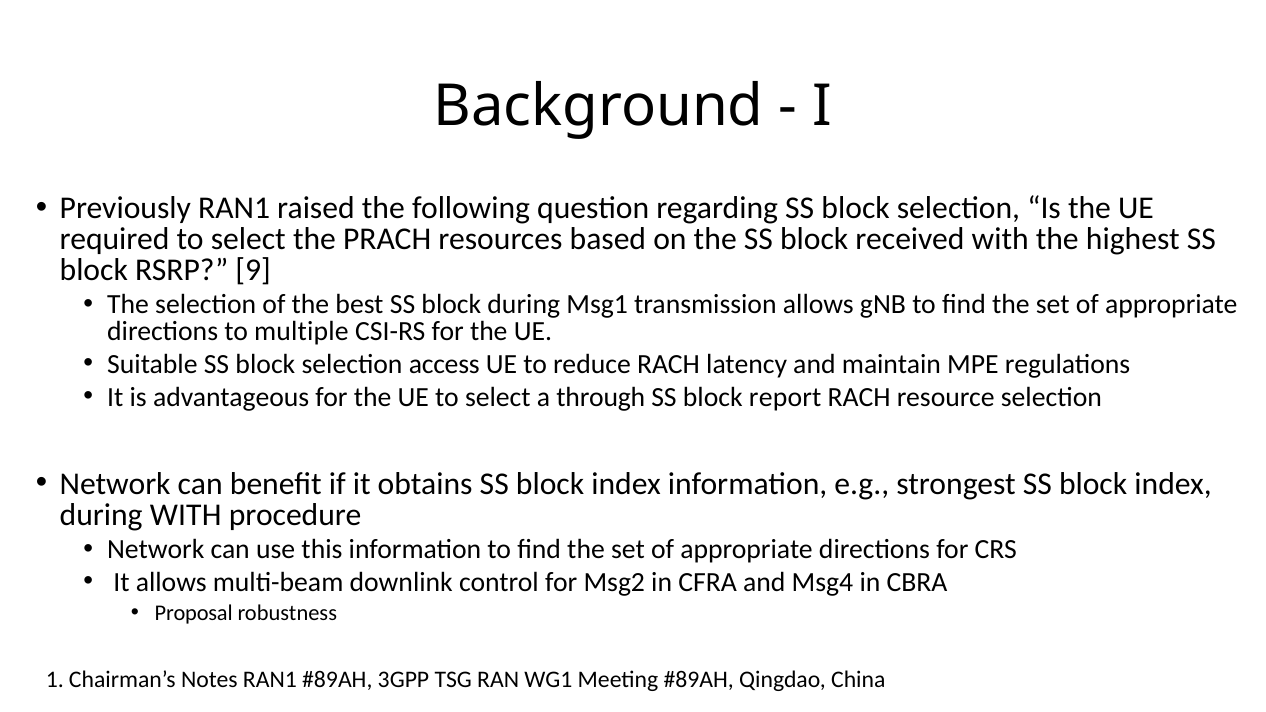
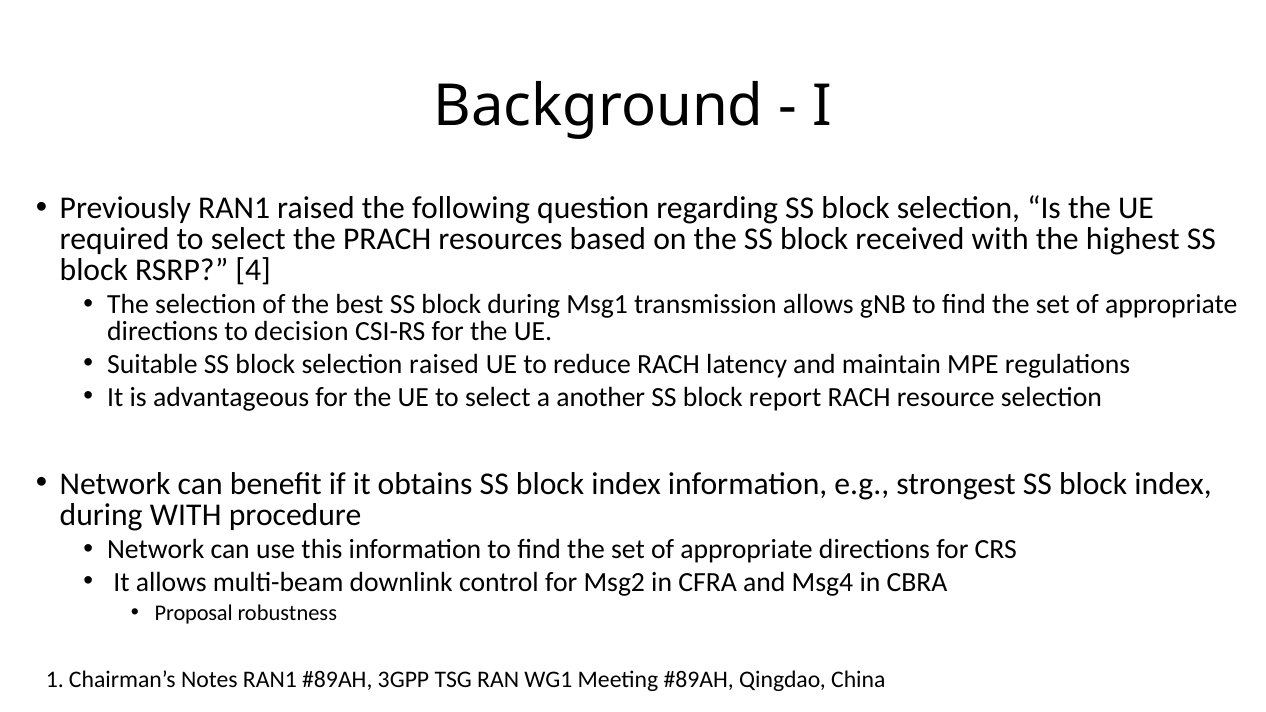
9: 9 -> 4 (253, 270)
multiple: multiple -> decision (301, 332)
selection access: access -> raised (444, 365)
through: through -> another (601, 397)
